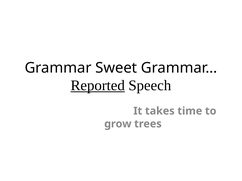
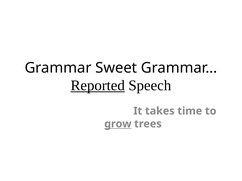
grow underline: none -> present (118, 124)
